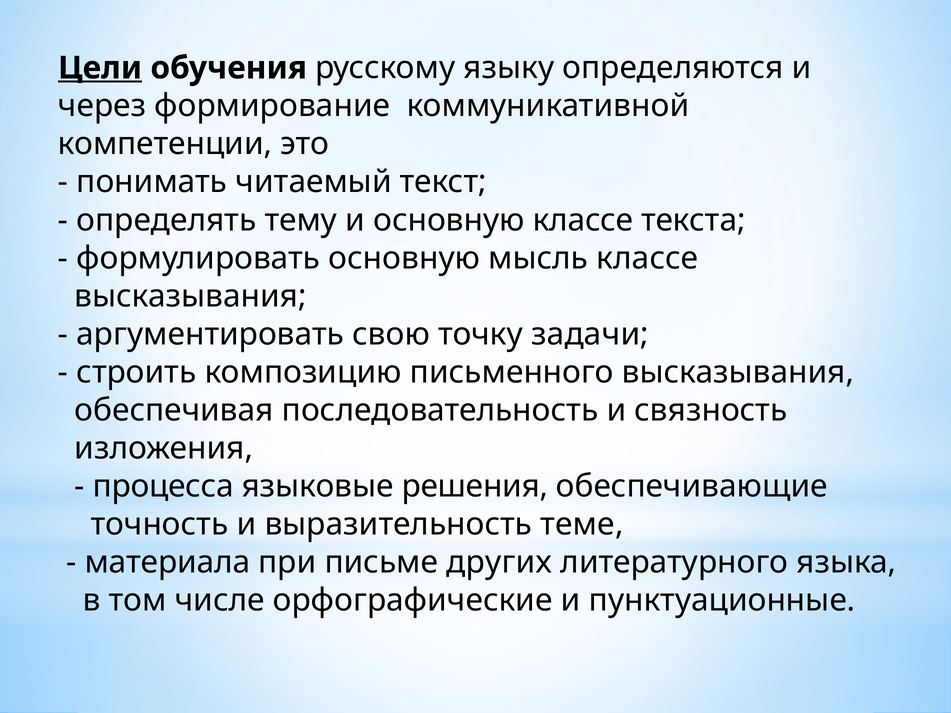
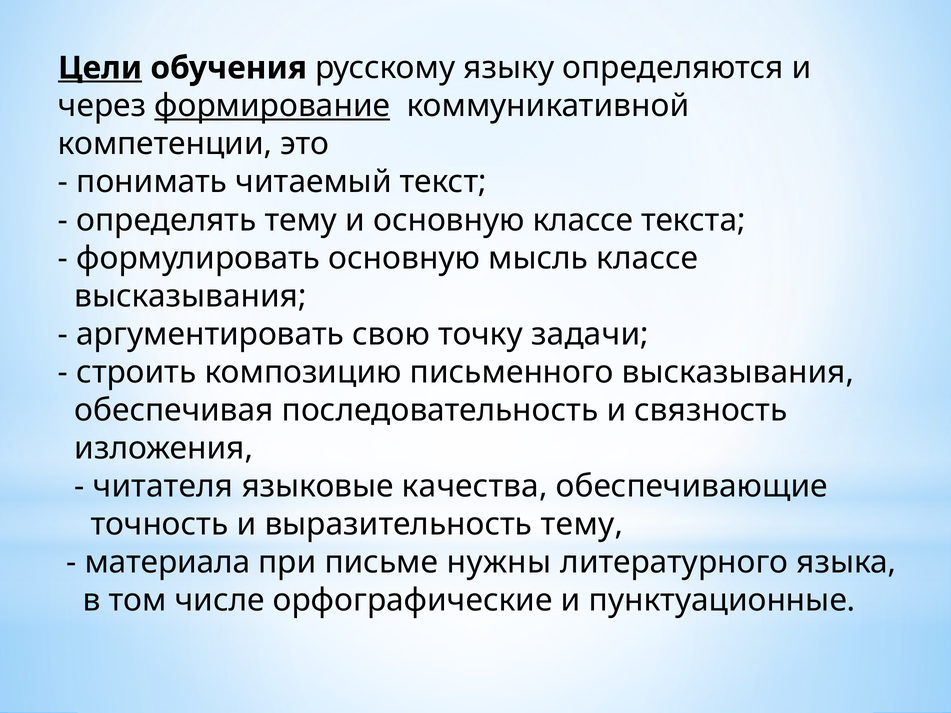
формирование underline: none -> present (272, 106)
процесса: процесса -> читателя (163, 486)
решения: решения -> качества (475, 486)
выразительность теме: теме -> тему (582, 524)
других: других -> нужны (499, 562)
